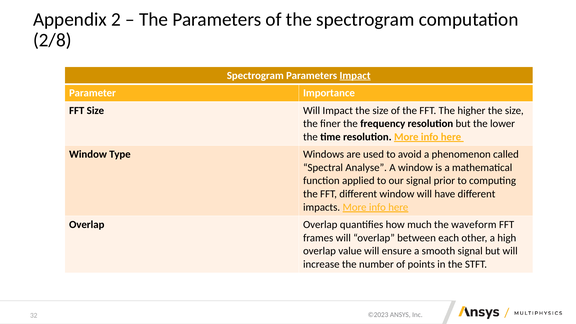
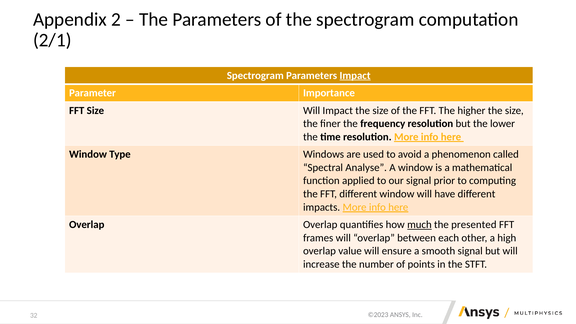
2/8: 2/8 -> 2/1 (52, 40)
much underline: none -> present (419, 225)
waveform: waveform -> presented (474, 225)
